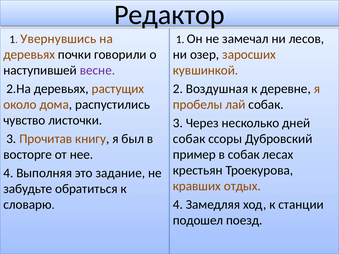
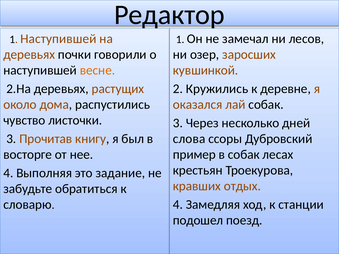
1 Увернувшись: Увернувшись -> Наступившей (58, 39)
весне colour: purple -> orange (97, 70)
Воздушная: Воздушная -> Кружились (217, 89)
пробелы: пробелы -> оказался (198, 105)
собак: собак -> слова (189, 139)
